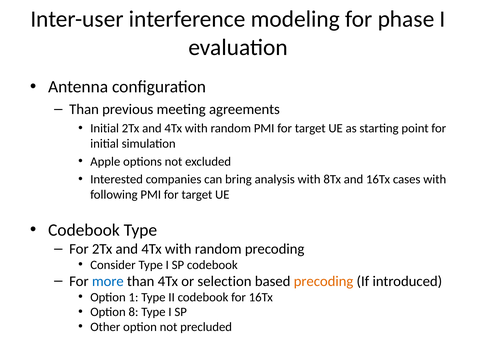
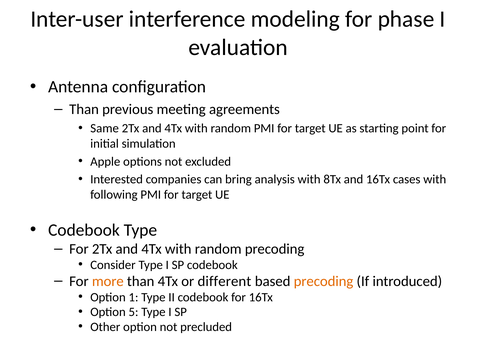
Initial: Initial -> Same (105, 128)
more colour: blue -> orange (108, 281)
selection: selection -> different (224, 281)
8: 8 -> 5 (133, 312)
